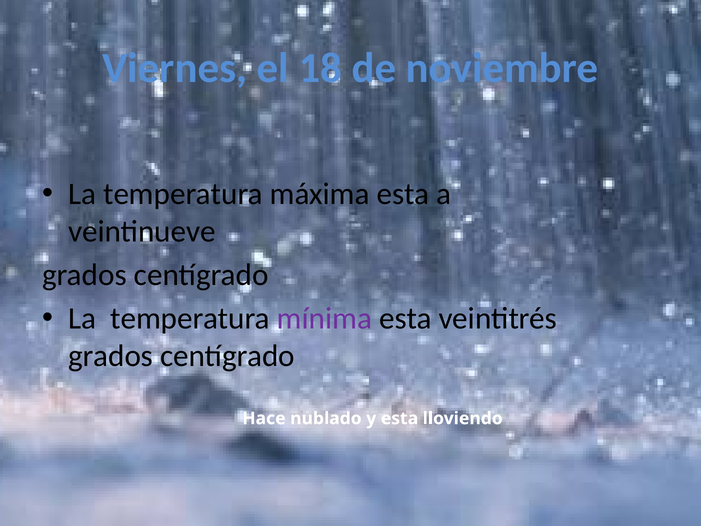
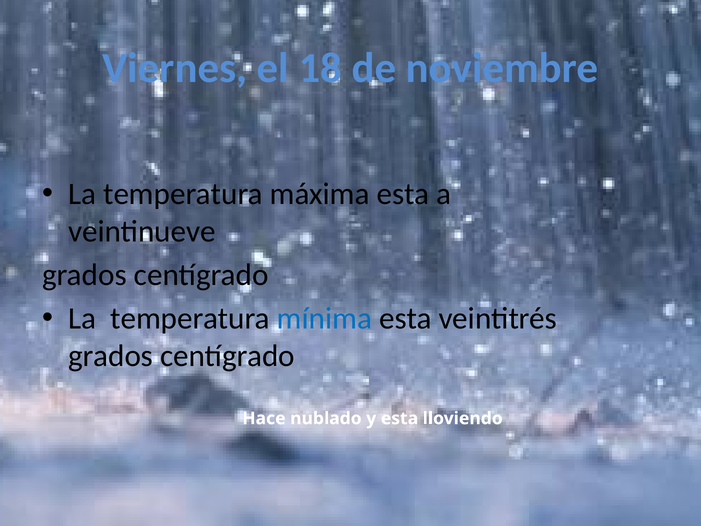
mínima colour: purple -> blue (324, 318)
